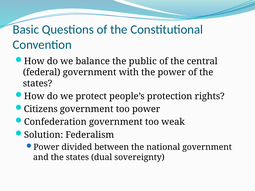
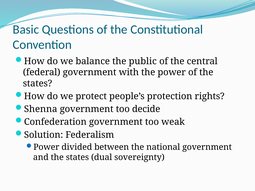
Citizens: Citizens -> Shenna (41, 109)
too power: power -> decide (146, 109)
